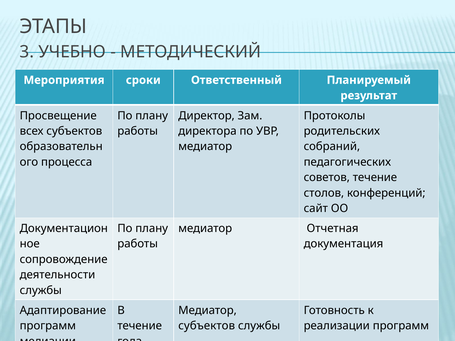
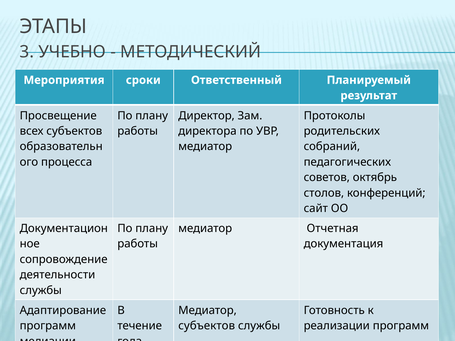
советов течение: течение -> октябрь (375, 178)
